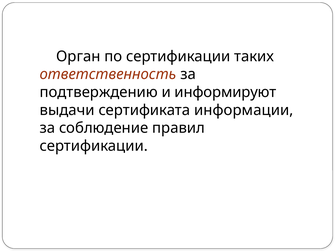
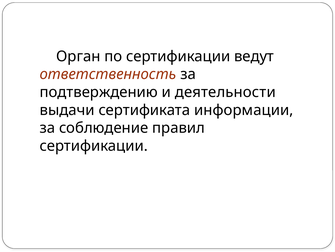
таких: таких -> ведут (254, 56)
информируют: информируют -> деятельности (225, 92)
